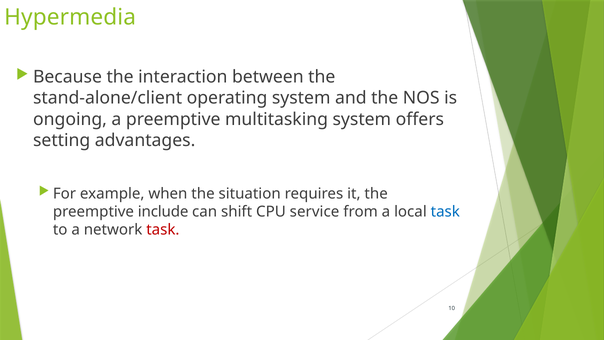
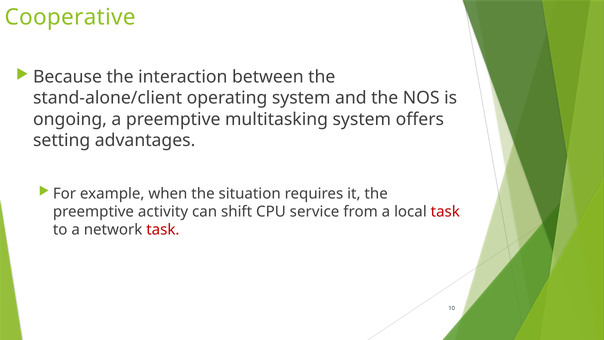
Hypermedia: Hypermedia -> Cooperative (70, 17)
include: include -> activity (163, 212)
task colour: blue -> red (445, 212)
